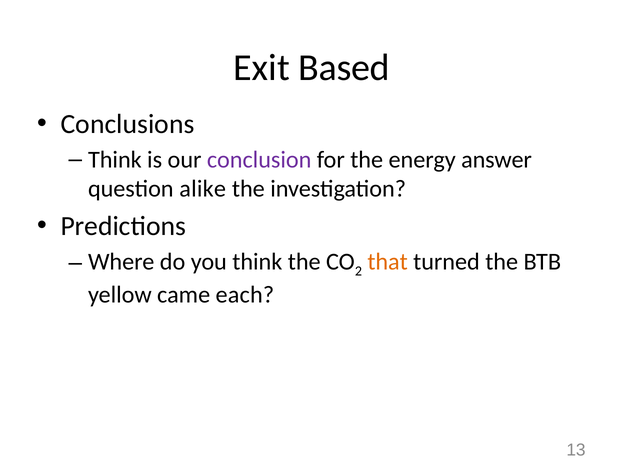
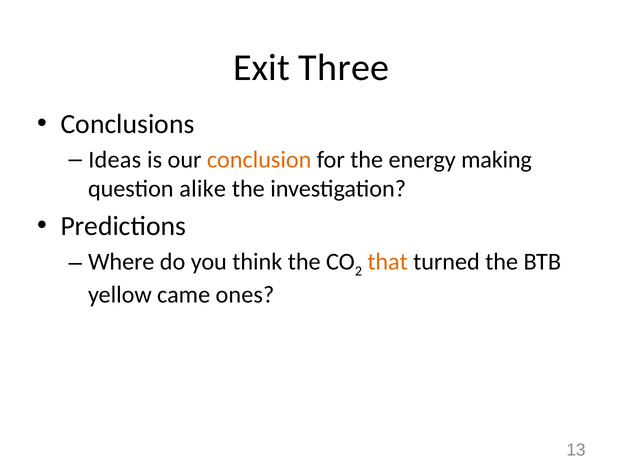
Based: Based -> Three (344, 68)
Think: Think -> Ideas (115, 160)
conclusion colour: purple -> orange (259, 160)
answer: answer -> making (497, 160)
each: each -> ones (245, 295)
